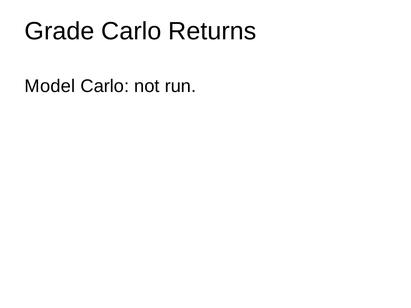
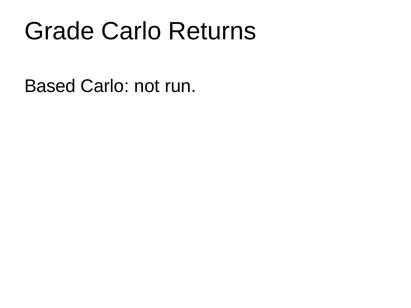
Model: Model -> Based (50, 86)
